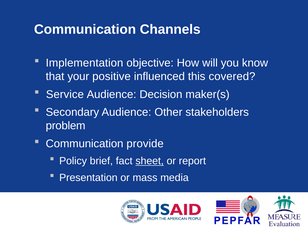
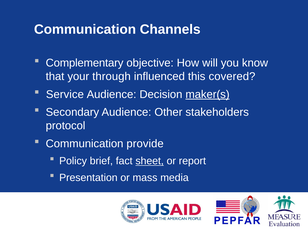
Implementation: Implementation -> Complementary (85, 63)
positive: positive -> through (112, 76)
maker(s underline: none -> present (208, 94)
problem: problem -> protocol (66, 125)
